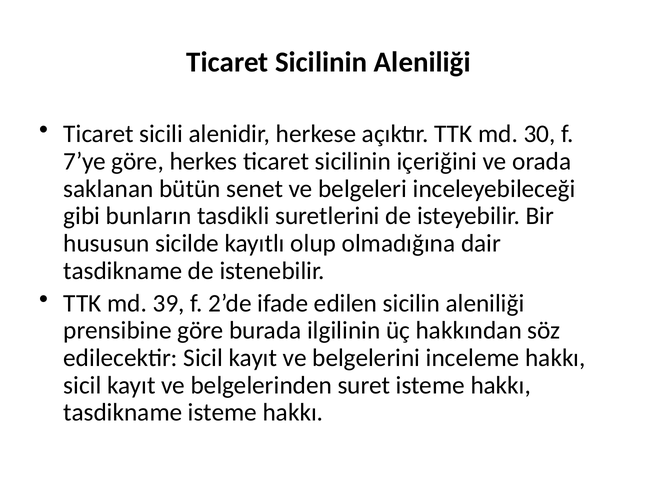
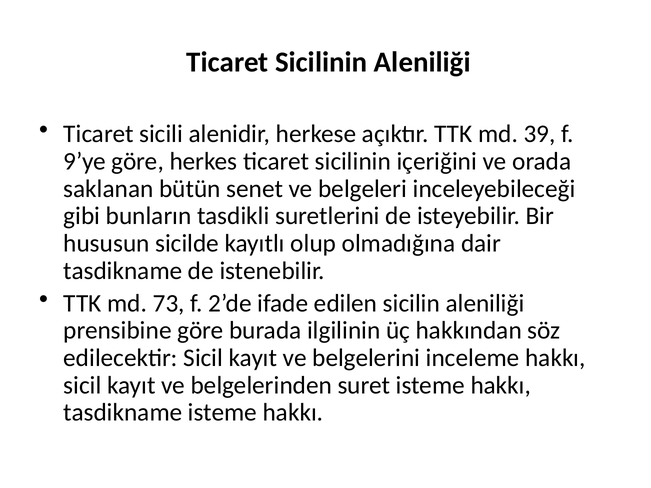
30: 30 -> 39 (540, 134)
7’ye: 7’ye -> 9’ye (85, 161)
39: 39 -> 73 (169, 303)
